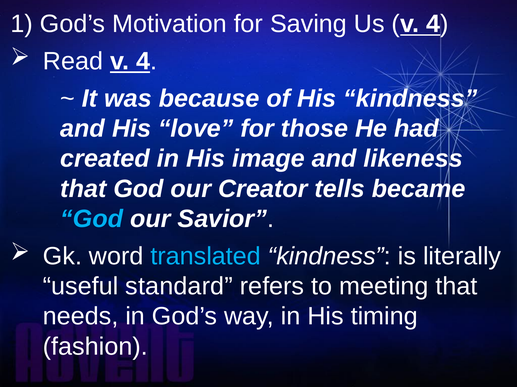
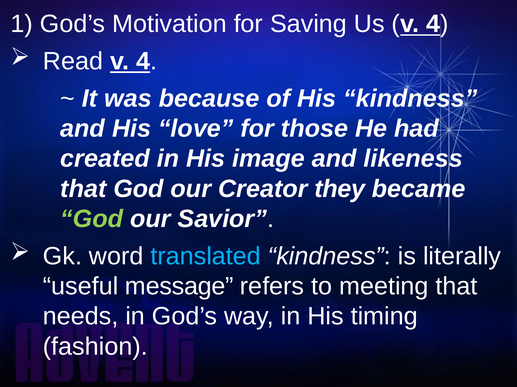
tells: tells -> they (340, 189)
God colour: light blue -> light green (92, 219)
standard: standard -> message (179, 287)
